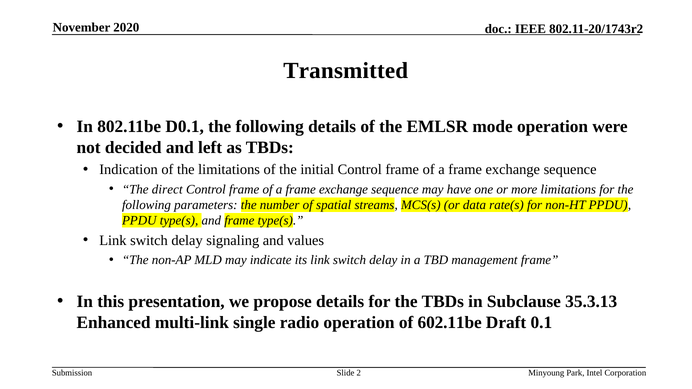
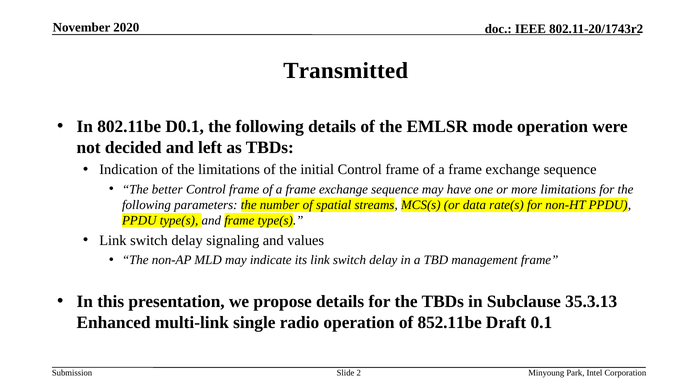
direct: direct -> better (167, 189)
602.11be: 602.11be -> 852.11be (450, 323)
